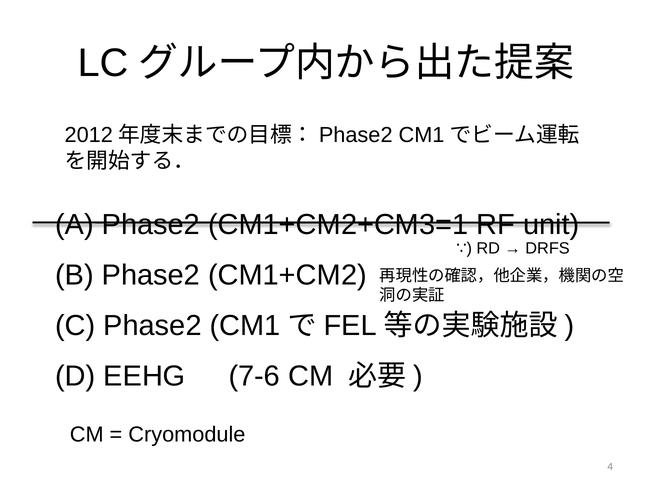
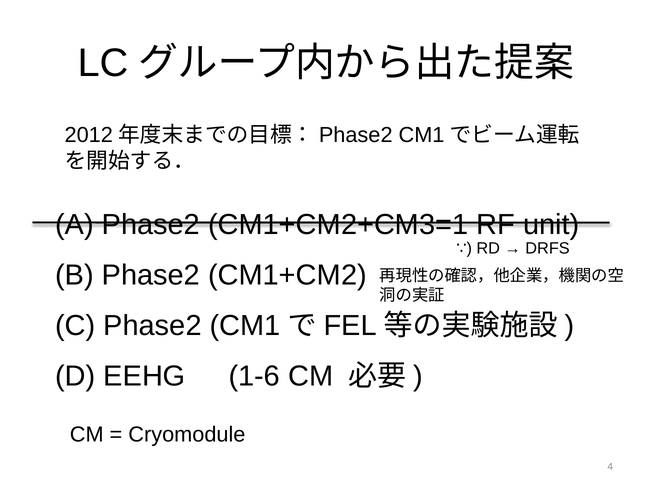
7-6: 7-6 -> 1-6 (254, 376)
